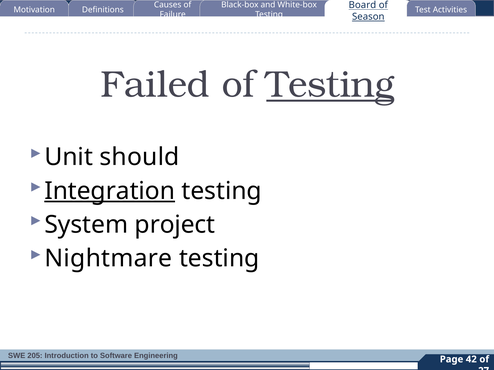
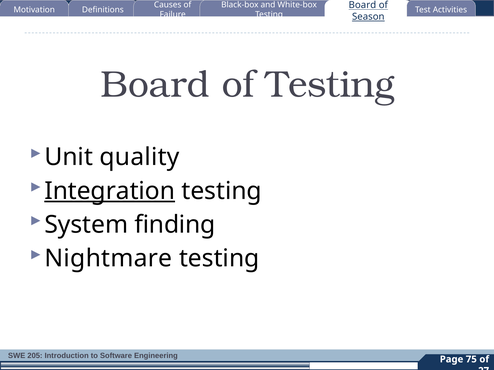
Failed: Failed -> Board (155, 85)
Testing underline: present -> none (330, 85)
should: should -> quality (139, 157)
project: project -> finding (175, 225)
42: 42 -> 75 (471, 360)
